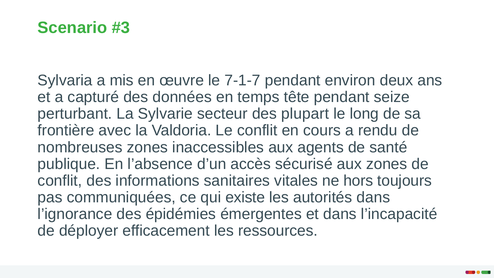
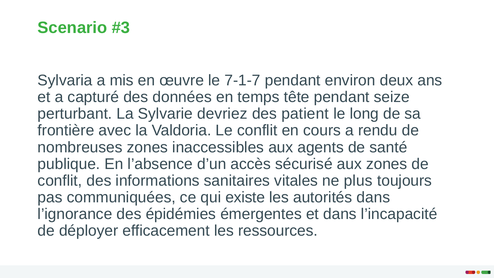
secteur: secteur -> devriez (222, 114)
plupart: plupart -> patient (305, 114)
hors: hors -> plus (358, 181)
